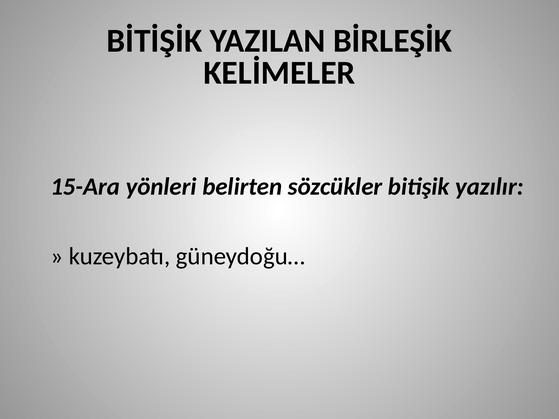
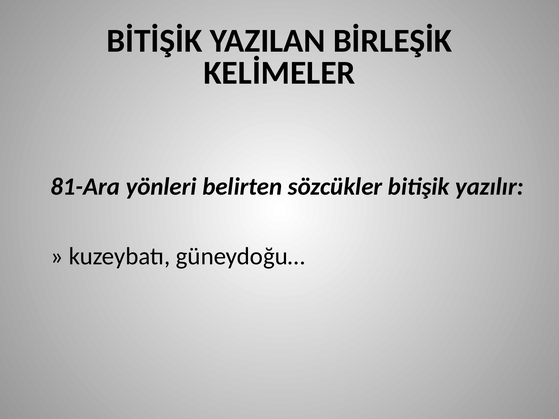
15-Ara: 15-Ara -> 81-Ara (85, 187)
